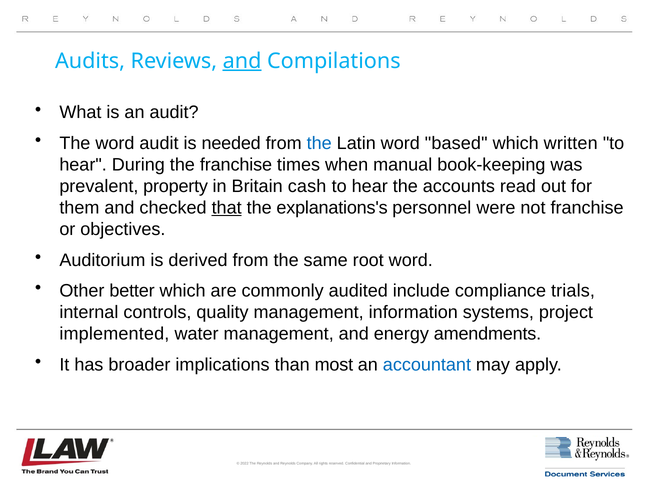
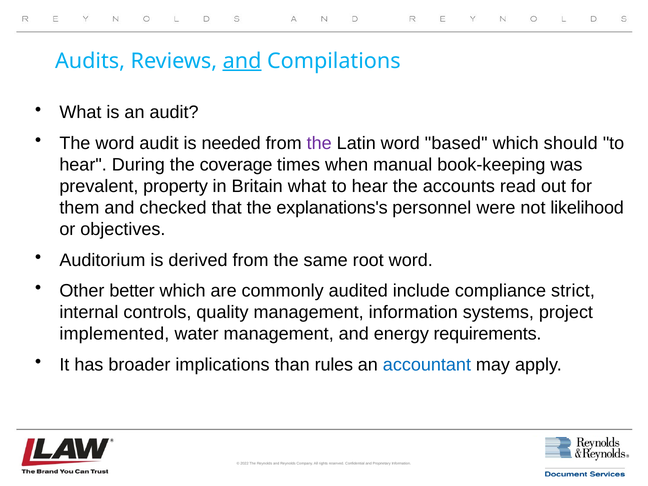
the colour: blue -> purple (319, 143)
written: written -> should (571, 143)
the franchise: franchise -> coverage (236, 165)
Britain cash: cash -> what (307, 186)
that underline: present -> none (227, 208)
not franchise: franchise -> likelihood (587, 208)
trials: trials -> strict (573, 291)
amendments: amendments -> requirements (487, 334)
most: most -> rules (334, 365)
